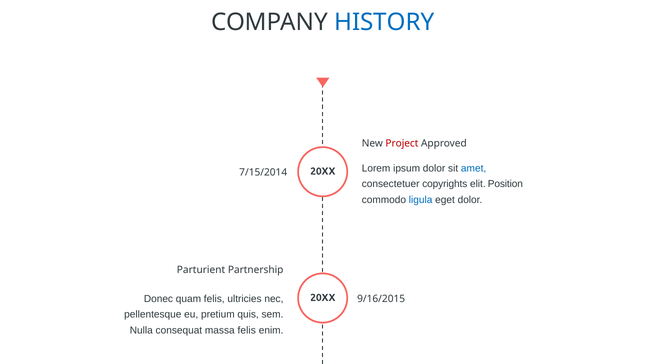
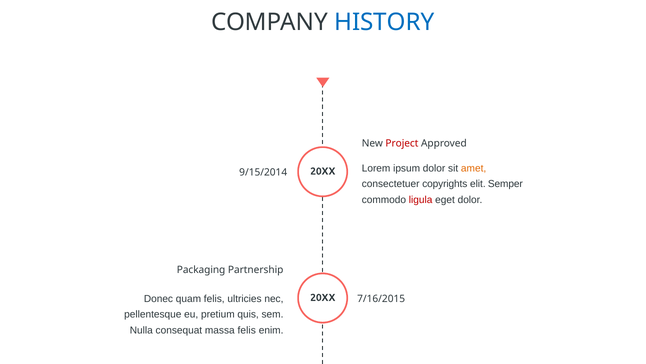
amet colour: blue -> orange (474, 168)
7/15/2014: 7/15/2014 -> 9/15/2014 (263, 172)
Position: Position -> Semper (505, 184)
ligula colour: blue -> red (421, 200)
Parturient: Parturient -> Packaging (201, 270)
9/16/2015: 9/16/2015 -> 7/16/2015 (381, 298)
